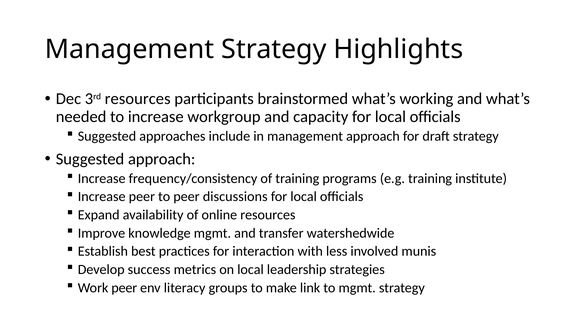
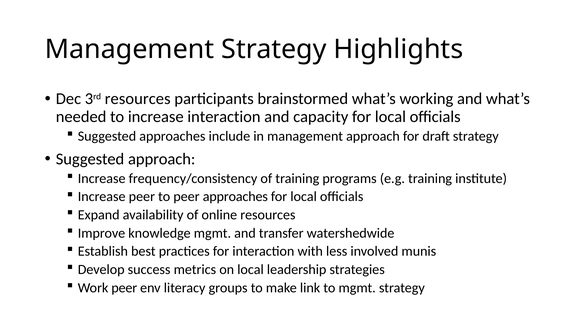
increase workgroup: workgroup -> interaction (224, 117)
peer discussions: discussions -> approaches (235, 197)
